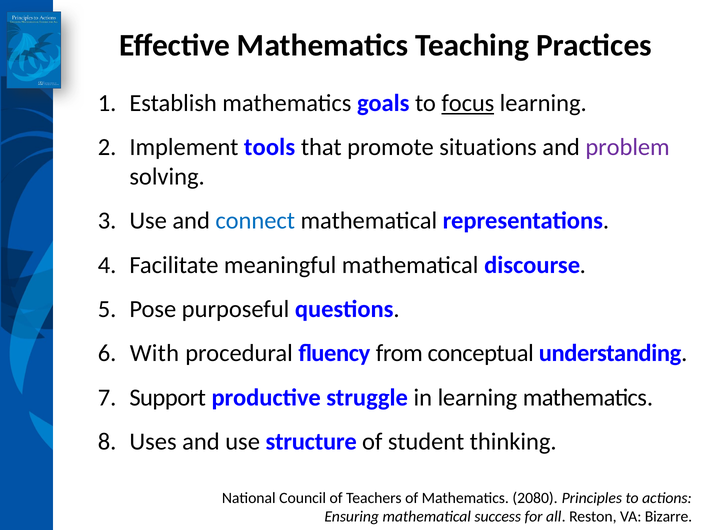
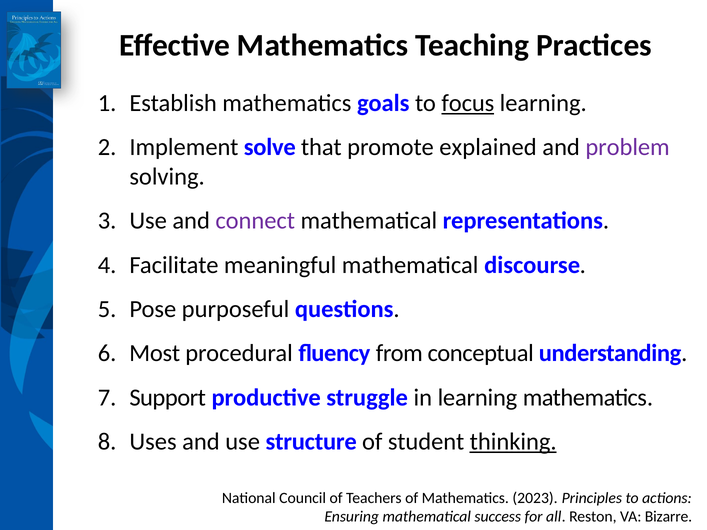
tools: tools -> solve (270, 147)
situations: situations -> explained (488, 147)
connect colour: blue -> purple (255, 221)
With: With -> Most (155, 353)
thinking underline: none -> present (513, 442)
2080: 2080 -> 2023 (535, 498)
